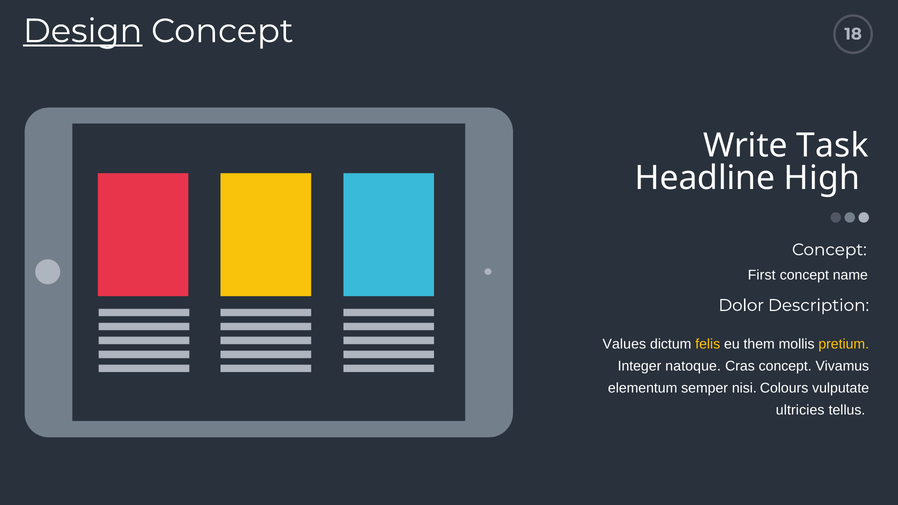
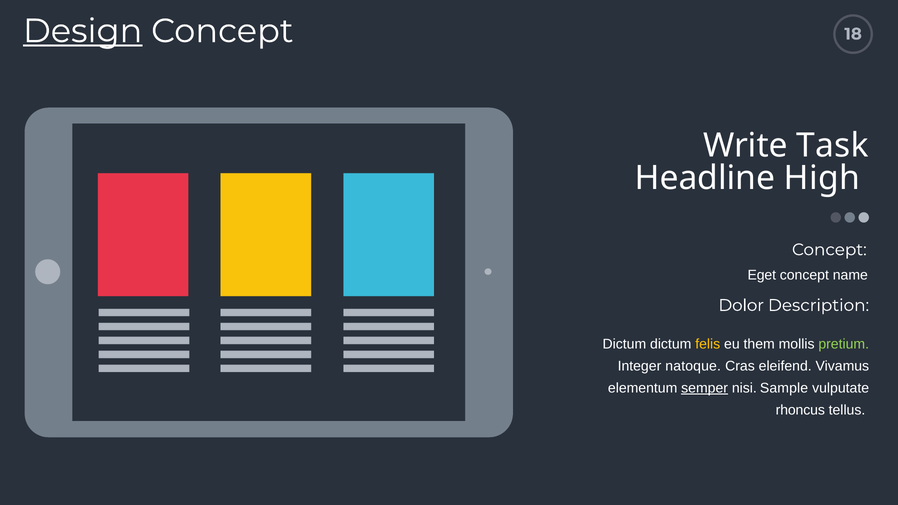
First: First -> Eget (762, 275)
Values: Values -> Dictum (624, 344)
pretium colour: yellow -> light green (844, 344)
Cras concept: concept -> eleifend (785, 366)
semper underline: none -> present (705, 388)
Colours: Colours -> Sample (784, 388)
ultricies: ultricies -> rhoncus (800, 410)
